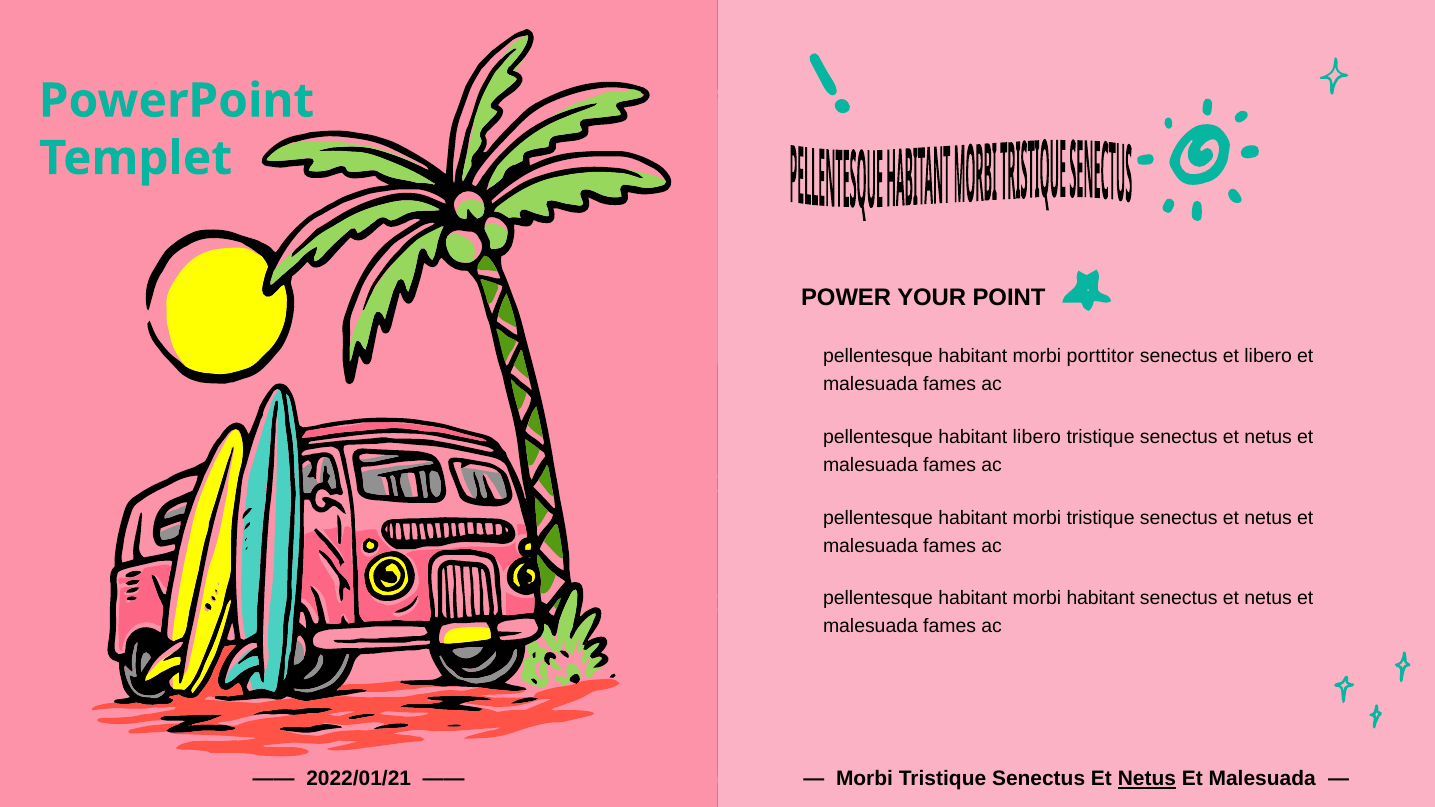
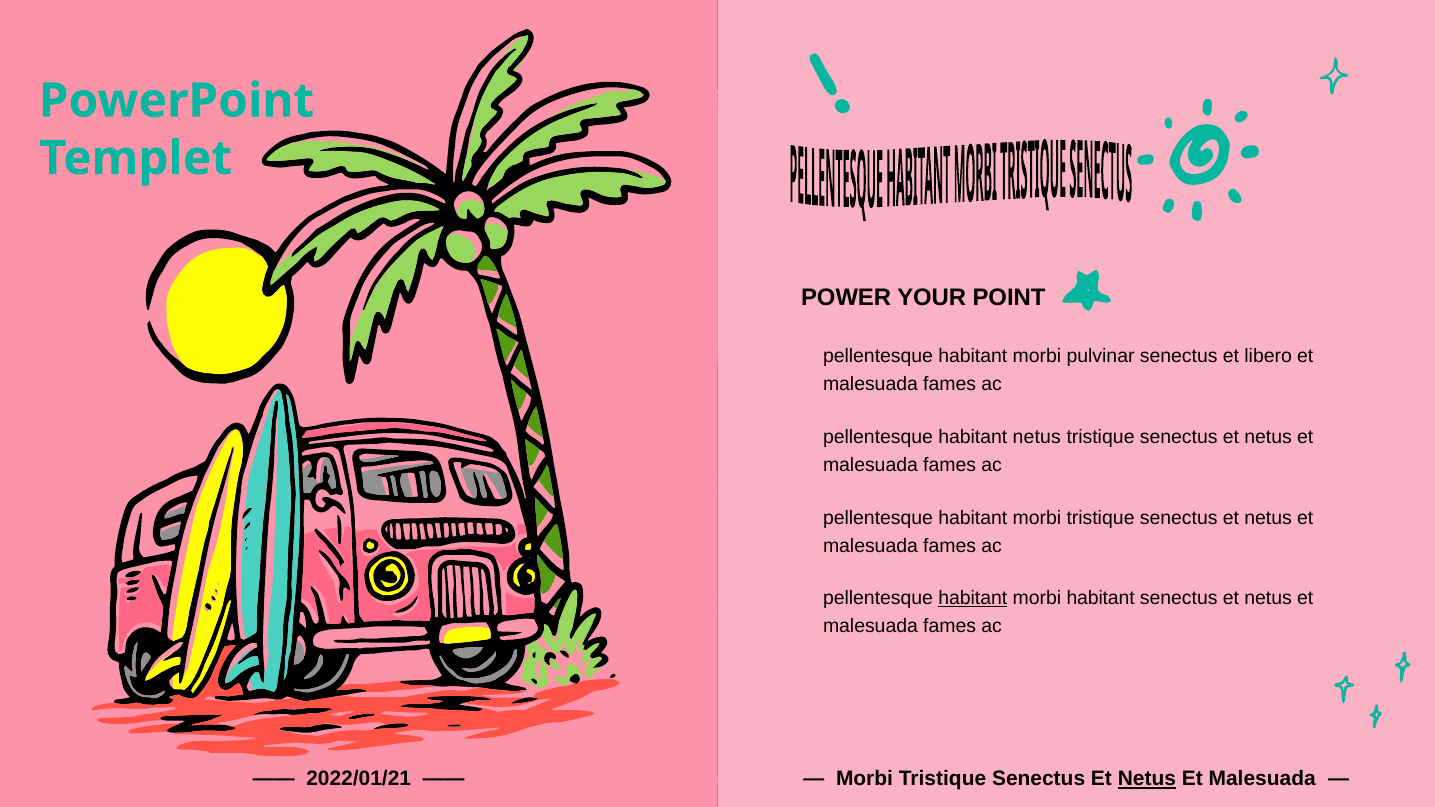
porttitor: porttitor -> pulvinar (1101, 356)
habitant libero: libero -> netus (1037, 437)
habitant underline: none -> present (973, 599)
